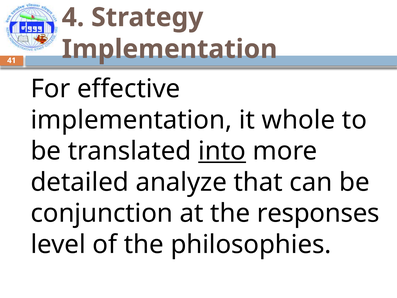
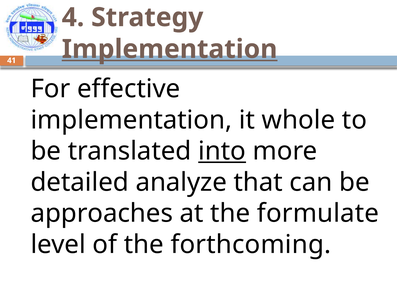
Implementation underline: none -> present (170, 49)
conjunction: conjunction -> approaches (102, 213)
responses: responses -> formulate (318, 213)
philosophies: philosophies -> forthcoming (251, 244)
